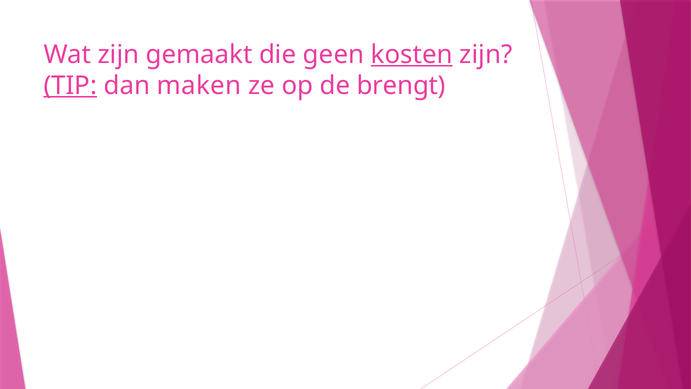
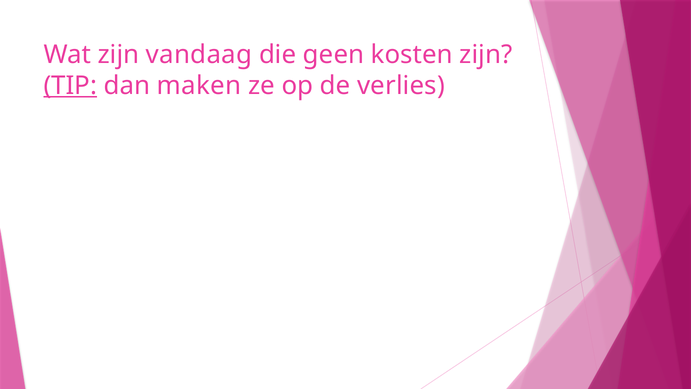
gemaakt: gemaakt -> vandaag (199, 54)
kosten underline: present -> none (412, 54)
brengt: brengt -> verlies (401, 86)
